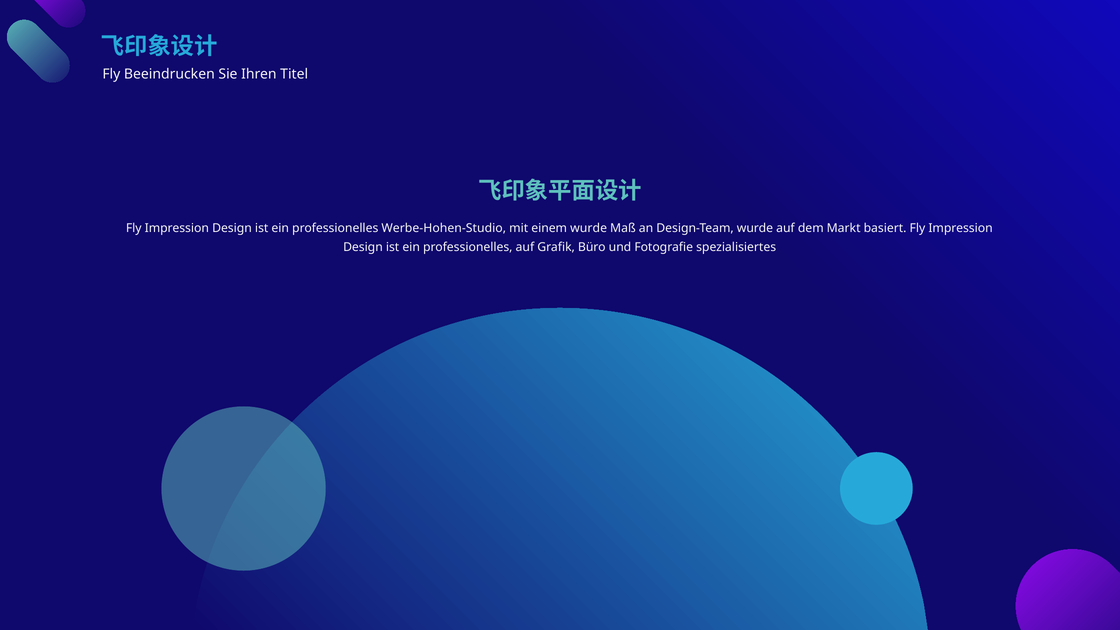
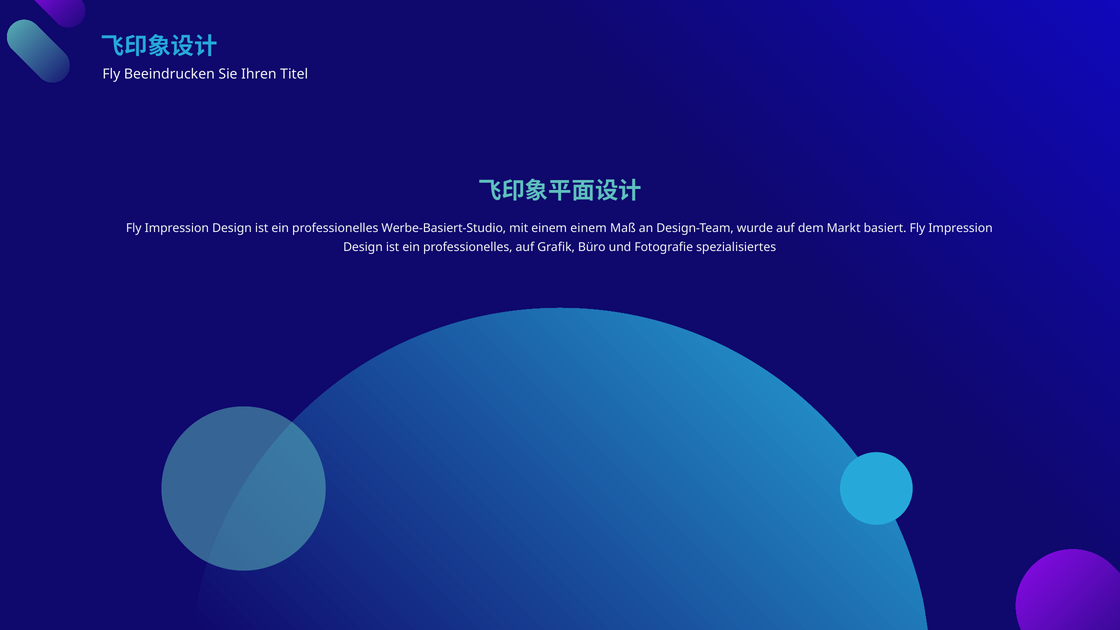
Werbe-Hohen-Studio: Werbe-Hohen-Studio -> Werbe-Basiert-Studio (444, 228)
einem wurde: wurde -> einem (589, 228)
